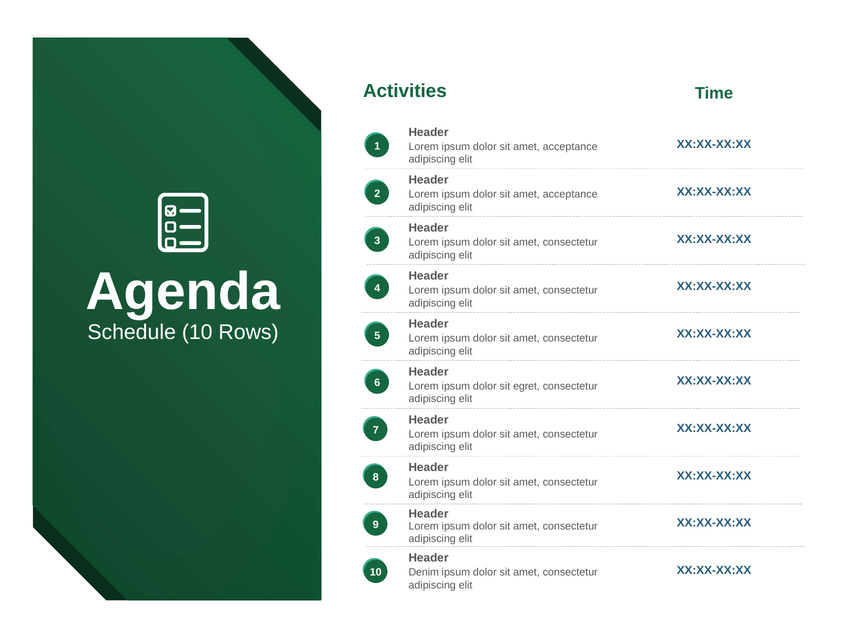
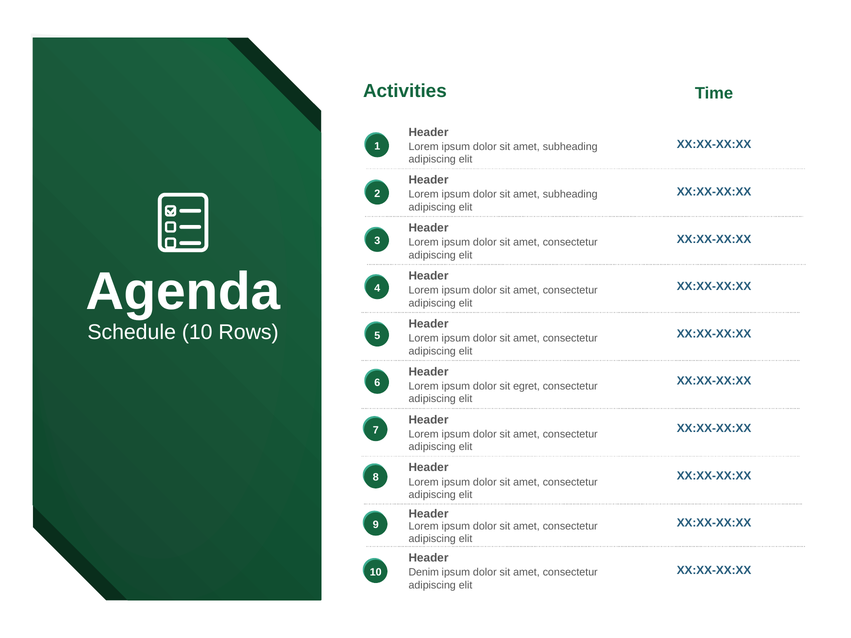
acceptance: acceptance -> subheading (570, 147)
acceptance: acceptance -> subheading (570, 195)
